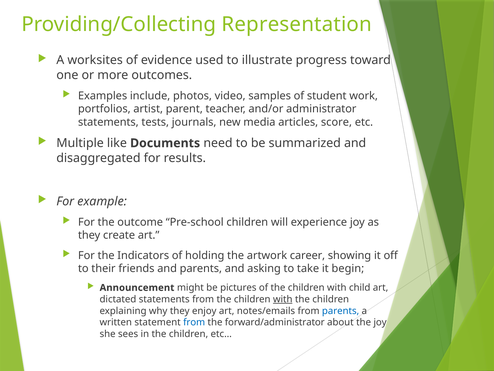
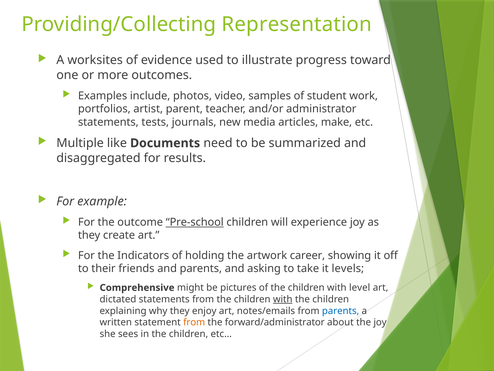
score: score -> make (337, 122)
Pre-school underline: none -> present (195, 222)
begin: begin -> levels (348, 268)
Announcement: Announcement -> Comprehensive (137, 287)
child: child -> level (360, 287)
from colour: blue -> orange (194, 322)
